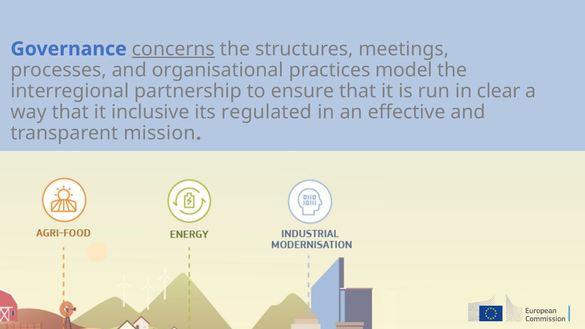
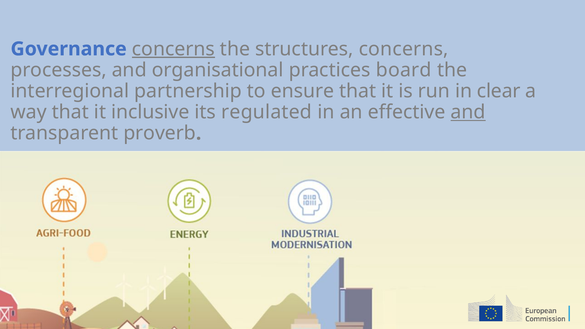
structures meetings: meetings -> concerns (404, 49)
model: model -> board (404, 70)
and underline: none -> present (468, 112)
mission: mission -> proverb (160, 133)
